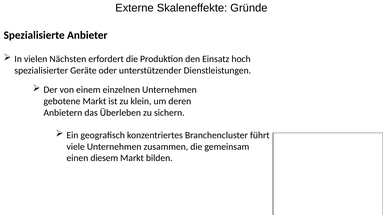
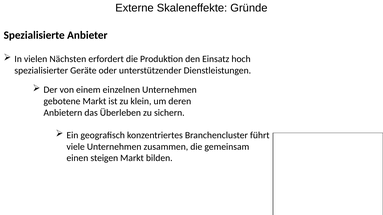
diesem: diesem -> steigen (104, 158)
